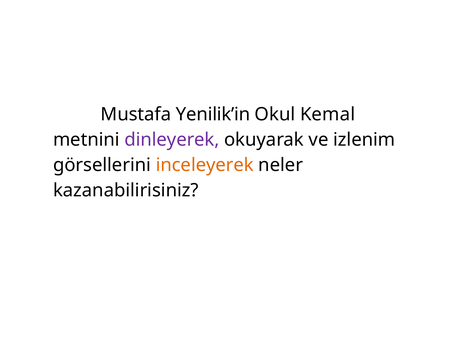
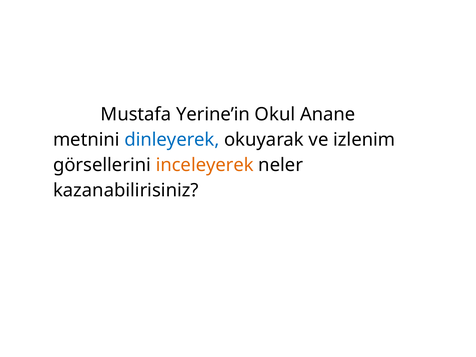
Yenilik’in: Yenilik’in -> Yerine’in (213, 115)
Kemal: Kemal -> Anane (328, 115)
dinleyerek colour: purple -> blue (172, 140)
